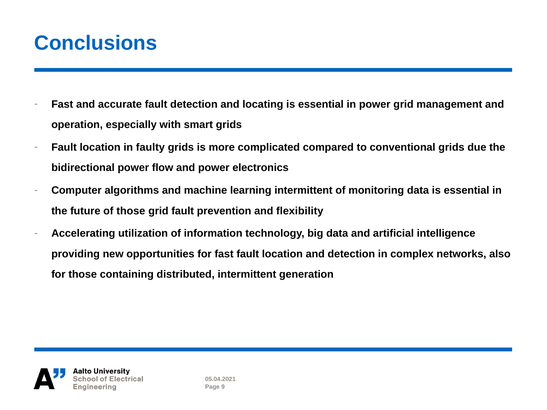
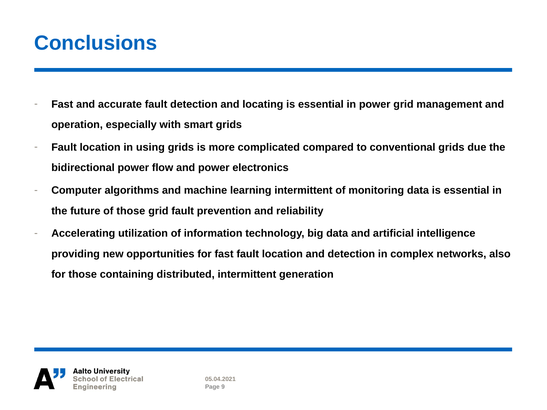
faulty: faulty -> using (150, 147)
flexibility: flexibility -> reliability (300, 211)
